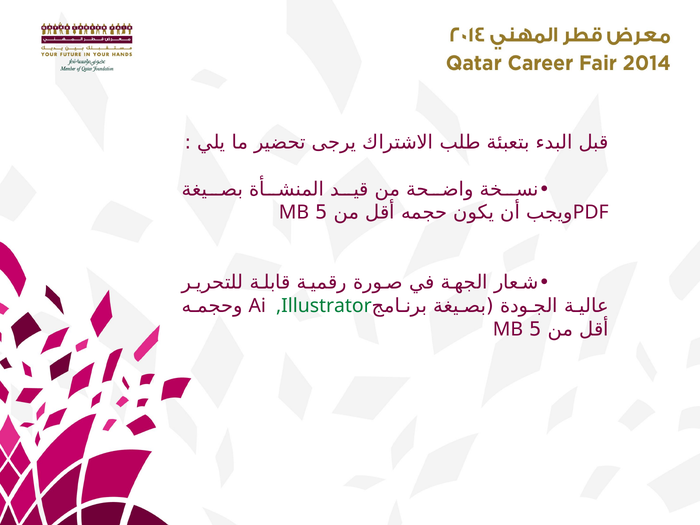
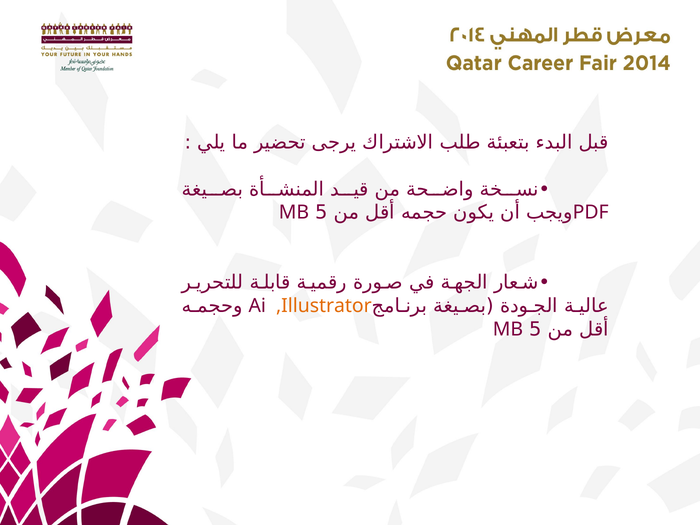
,Illustrator colour: green -> orange (324, 306)
